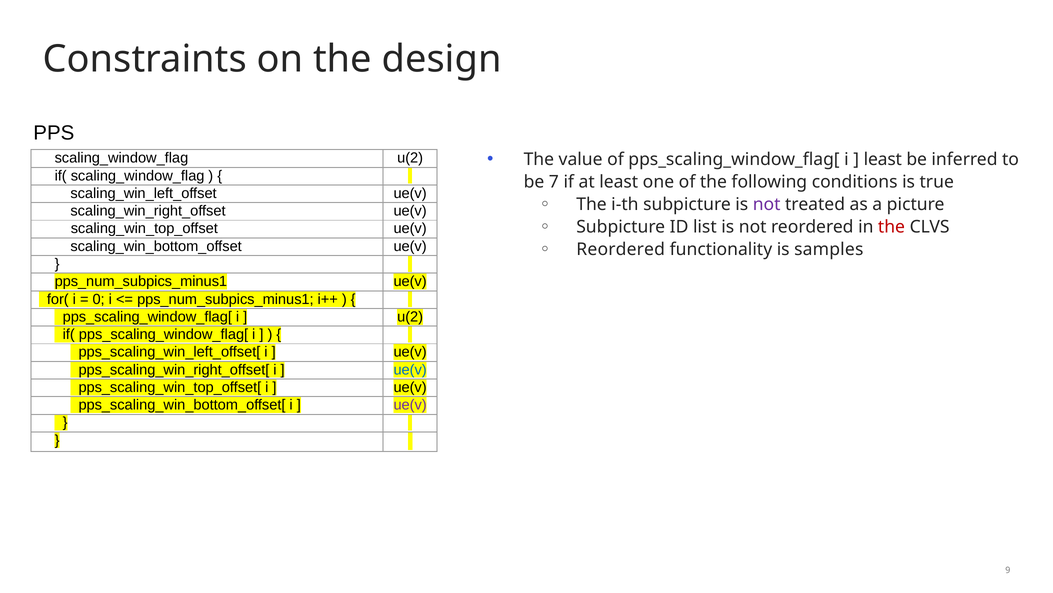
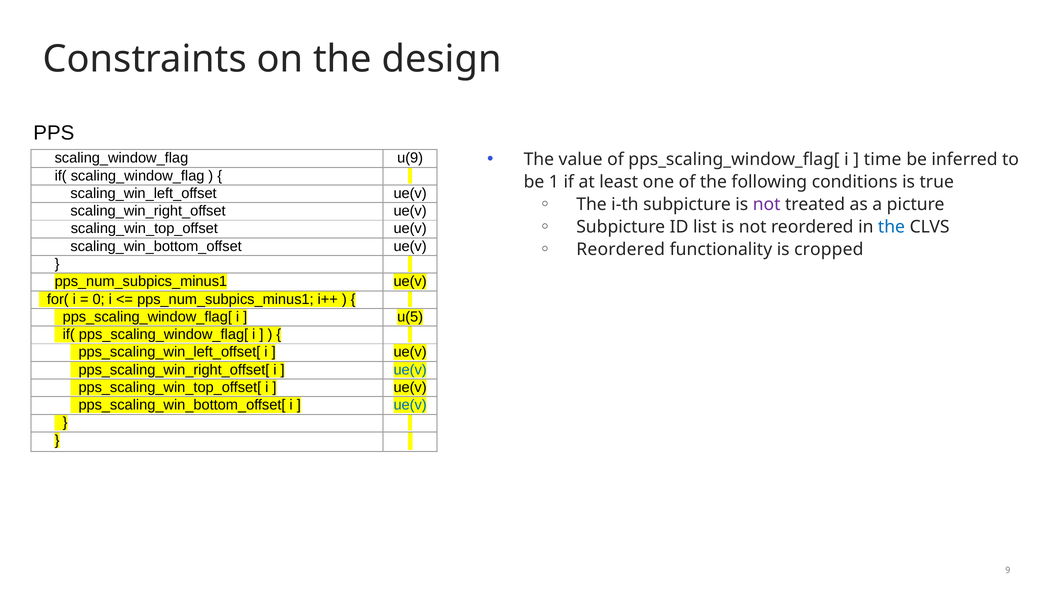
least: least -> time (883, 159)
u(2: u(2 -> u(9 (410, 158)
7: 7 -> 1 (554, 182)
the colour: red -> blue (891, 227)
samples: samples -> cropped (829, 249)
u(2: u(2 -> u(5 (410, 316)
ue(v colour: purple -> blue (410, 405)
